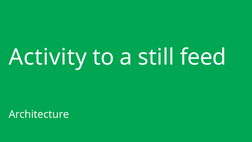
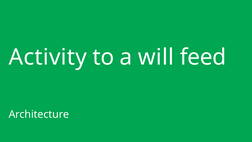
still: still -> will (156, 57)
